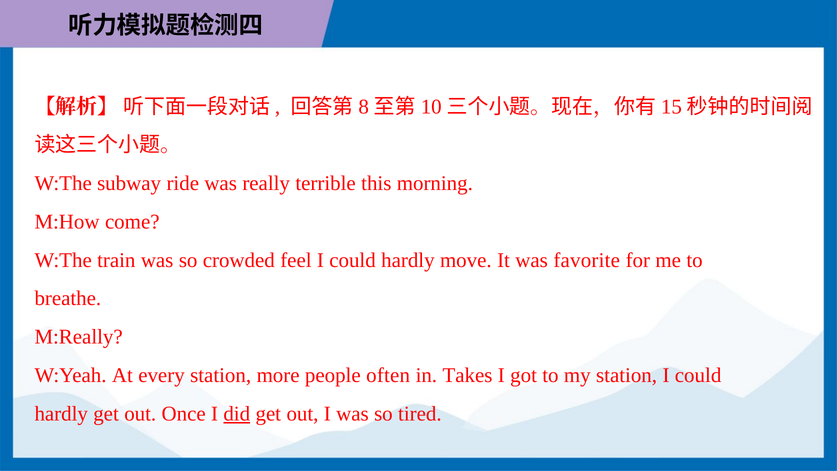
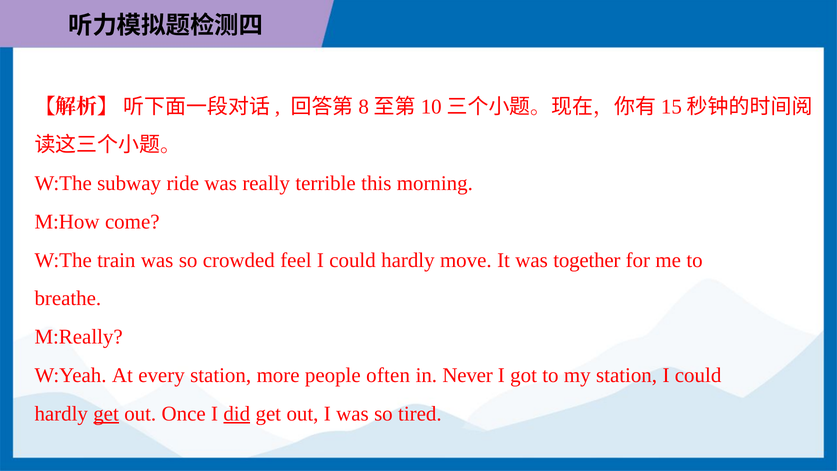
favorite: favorite -> together (587, 260)
Takes: Takes -> Never (468, 375)
get underline: none -> present (106, 413)
